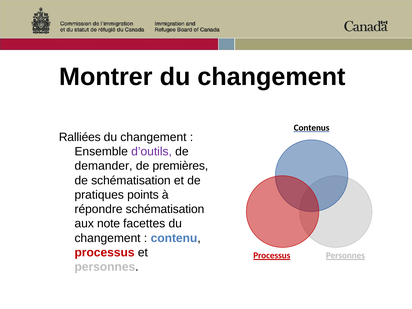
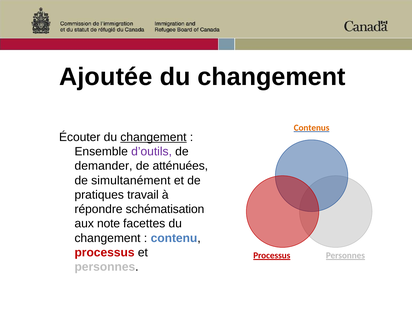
Montrer: Montrer -> Ajoutée (106, 77)
Contenus colour: black -> orange (312, 128)
Ralliées: Ralliées -> Écouter (80, 137)
changement underline: none -> present (153, 137)
premières: premières -> atténuées (180, 166)
de schématisation: schématisation -> simultanément (131, 180)
points: points -> travail (143, 195)
